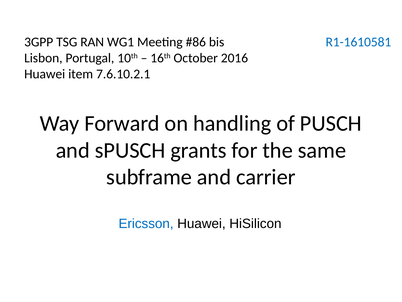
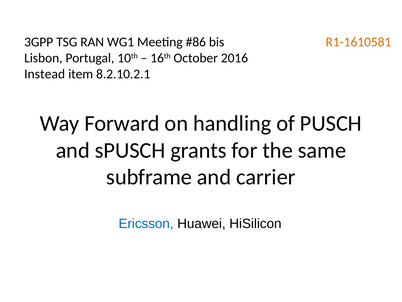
R1-1610581 colour: blue -> orange (358, 42)
Huawei: Huawei -> Instead (45, 74)
7.6.10.2.1: 7.6.10.2.1 -> 8.2.10.2.1 (123, 74)
